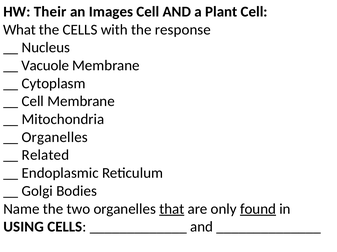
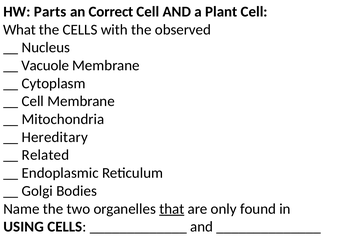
Their: Their -> Parts (50, 12)
Images: Images -> Correct (111, 12)
response: response -> observed (183, 30)
Organelles: Organelles -> Hereditary (55, 138)
found underline: present -> none (258, 209)
